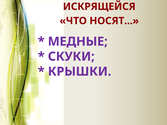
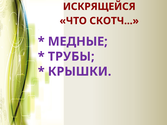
НОСЯТ: НОСЯТ -> СКОТЧ (114, 21)
СКУКИ: СКУКИ -> ТРУБЫ (71, 57)
